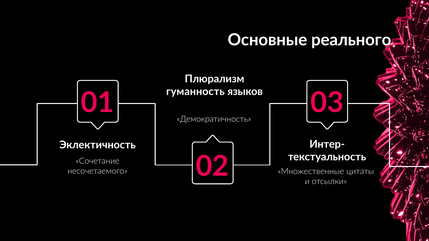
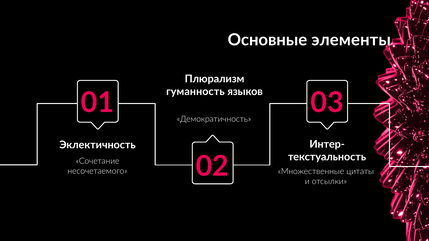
реального: реального -> элементы (351, 40)
